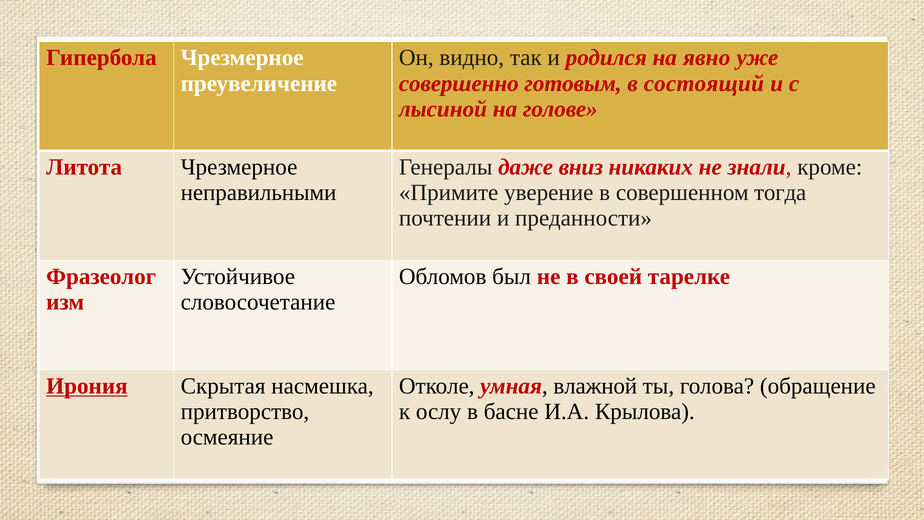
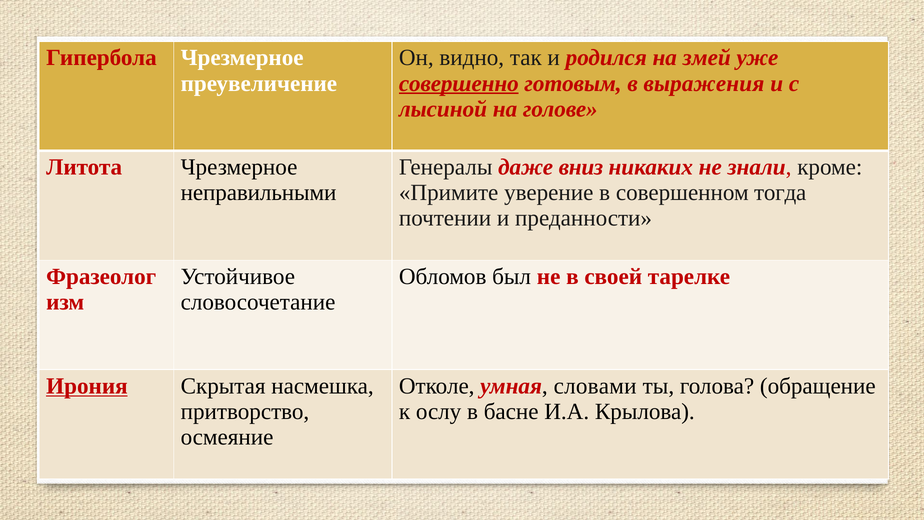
явно: явно -> змей (707, 58)
совершенно underline: none -> present (459, 83)
состоящий: состоящий -> выражения (704, 83)
влажной: влажной -> словами (595, 386)
